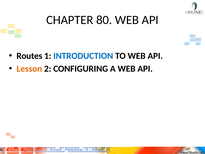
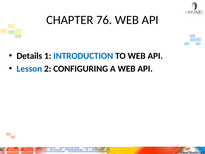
80: 80 -> 76 (104, 20)
Routes: Routes -> Details (29, 56)
Lesson colour: orange -> blue (29, 69)
